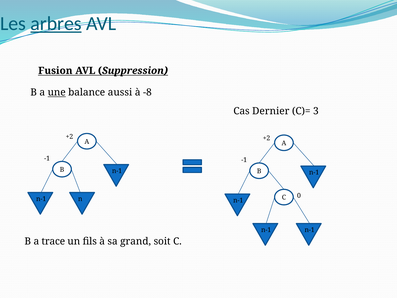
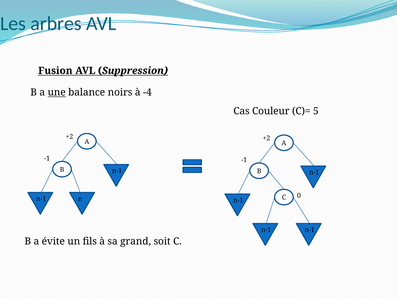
arbres underline: present -> none (56, 24)
aussi: aussi -> noirs (120, 92)
-8: -8 -> -4 (147, 92)
Dernier: Dernier -> Couleur (271, 111)
3: 3 -> 5 (316, 111)
trace: trace -> évite (53, 241)
